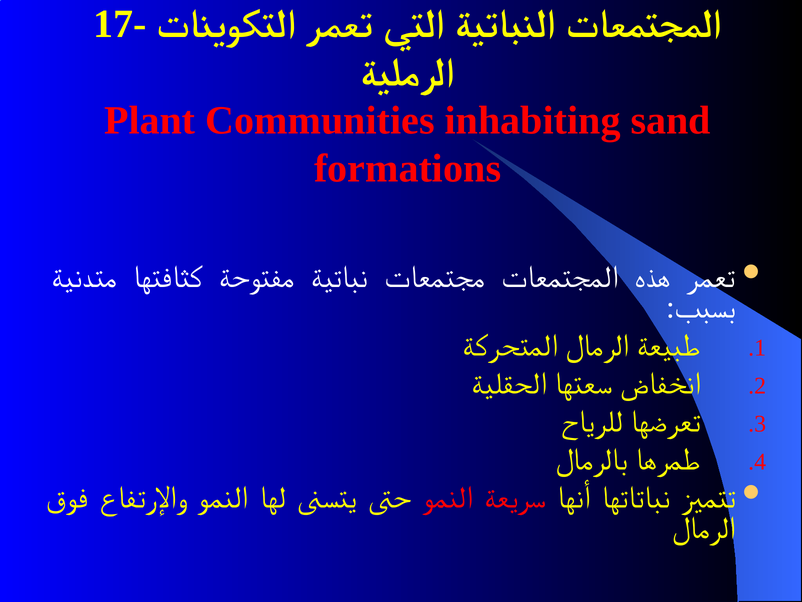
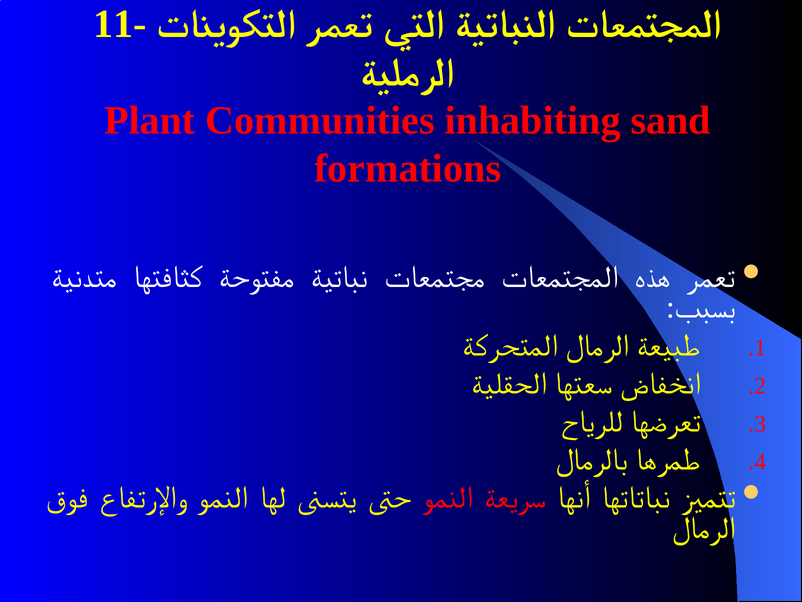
17-: 17- -> 11- (120, 24)
